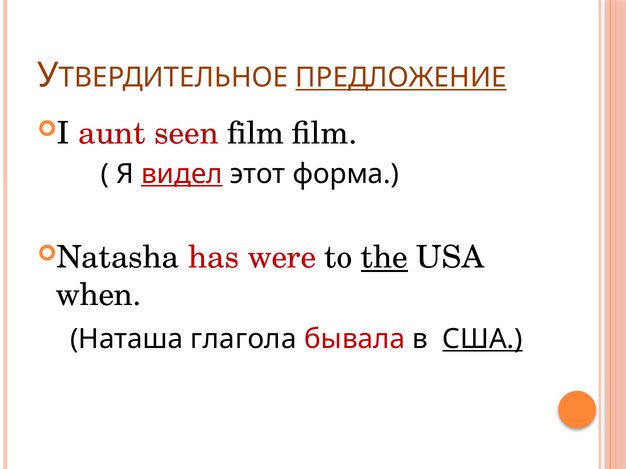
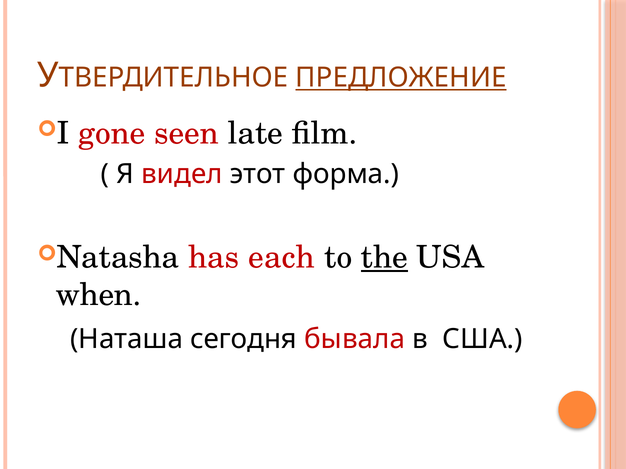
aunt: aunt -> gone (112, 134)
seen film: film -> late (255, 134)
видел underline: present -> none (182, 174)
were: were -> each (282, 258)
глагола: глагола -> сегодня (244, 339)
США underline: present -> none (483, 339)
